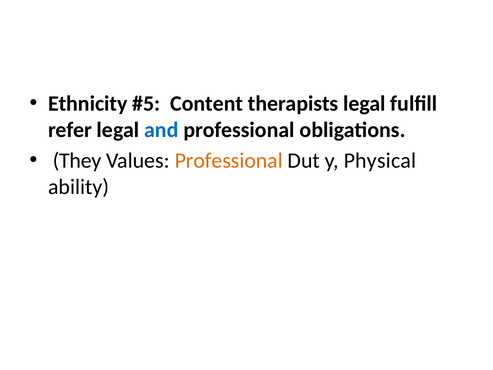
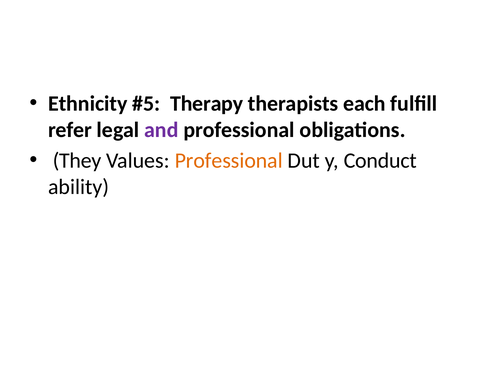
Content: Content -> Therapy (207, 103)
therapists legal: legal -> each (364, 103)
and colour: blue -> purple (161, 130)
Physical: Physical -> Conduct (380, 160)
